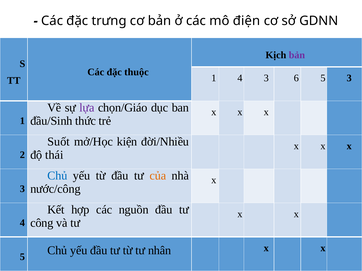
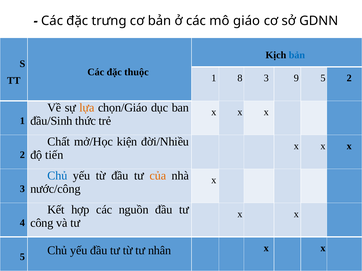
điện: điện -> giáo (247, 21)
bản colour: purple -> blue (297, 55)
1 4: 4 -> 8 (240, 78)
6: 6 -> 9 (296, 78)
5 3: 3 -> 2 (349, 78)
lựa colour: purple -> orange (87, 108)
Suốt: Suốt -> Chất (59, 142)
thái: thái -> tiến (54, 155)
